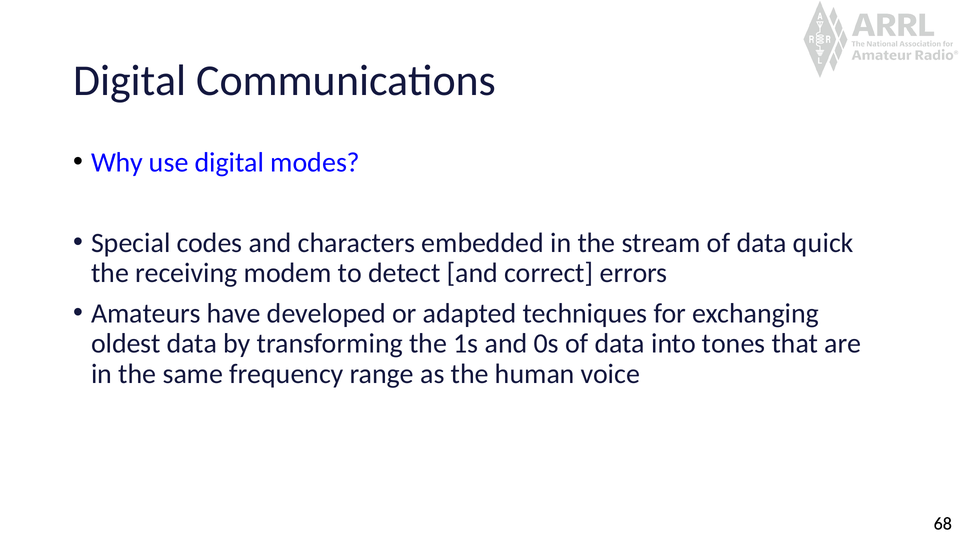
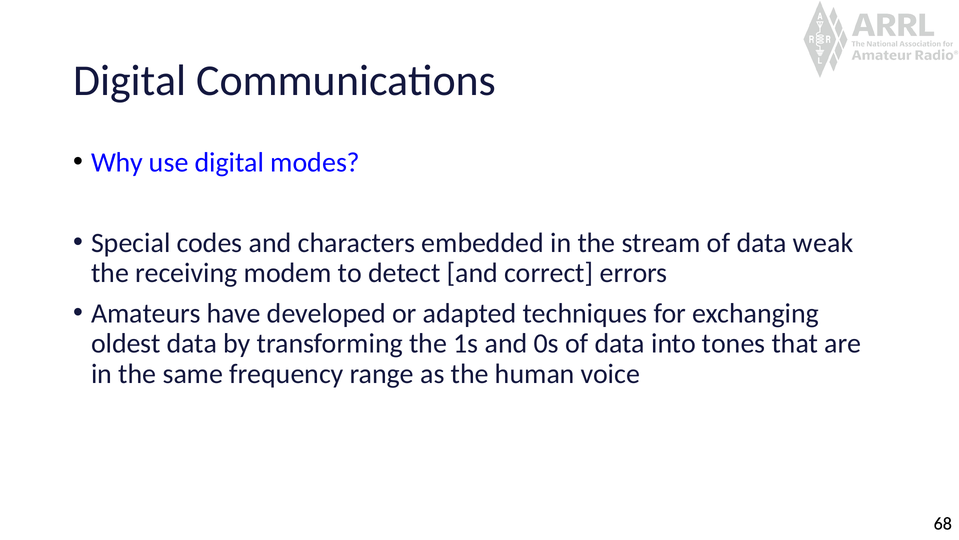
quick: quick -> weak (823, 243)
